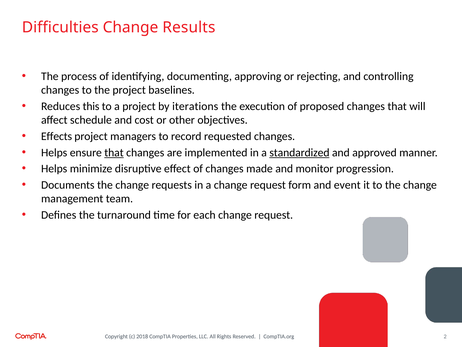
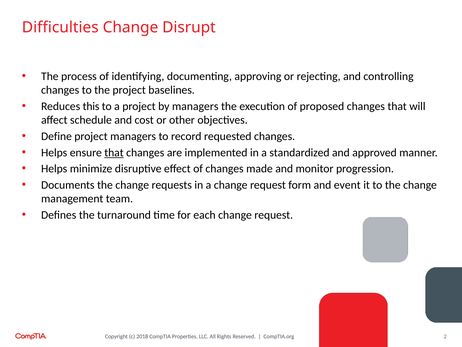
Results: Results -> Disrupt (189, 27)
by iterations: iterations -> managers (195, 106)
Effects: Effects -> Define (56, 136)
standardized underline: present -> none (299, 152)
